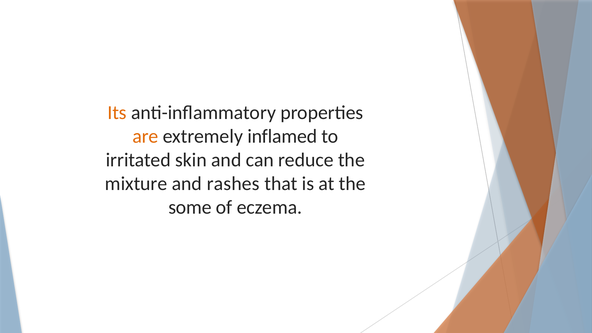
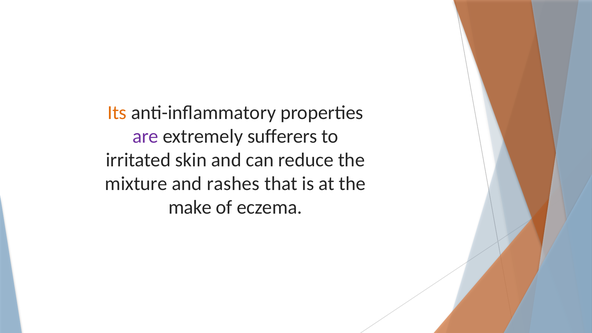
are colour: orange -> purple (145, 136)
inflamed: inflamed -> sufferers (282, 136)
some: some -> make (190, 207)
